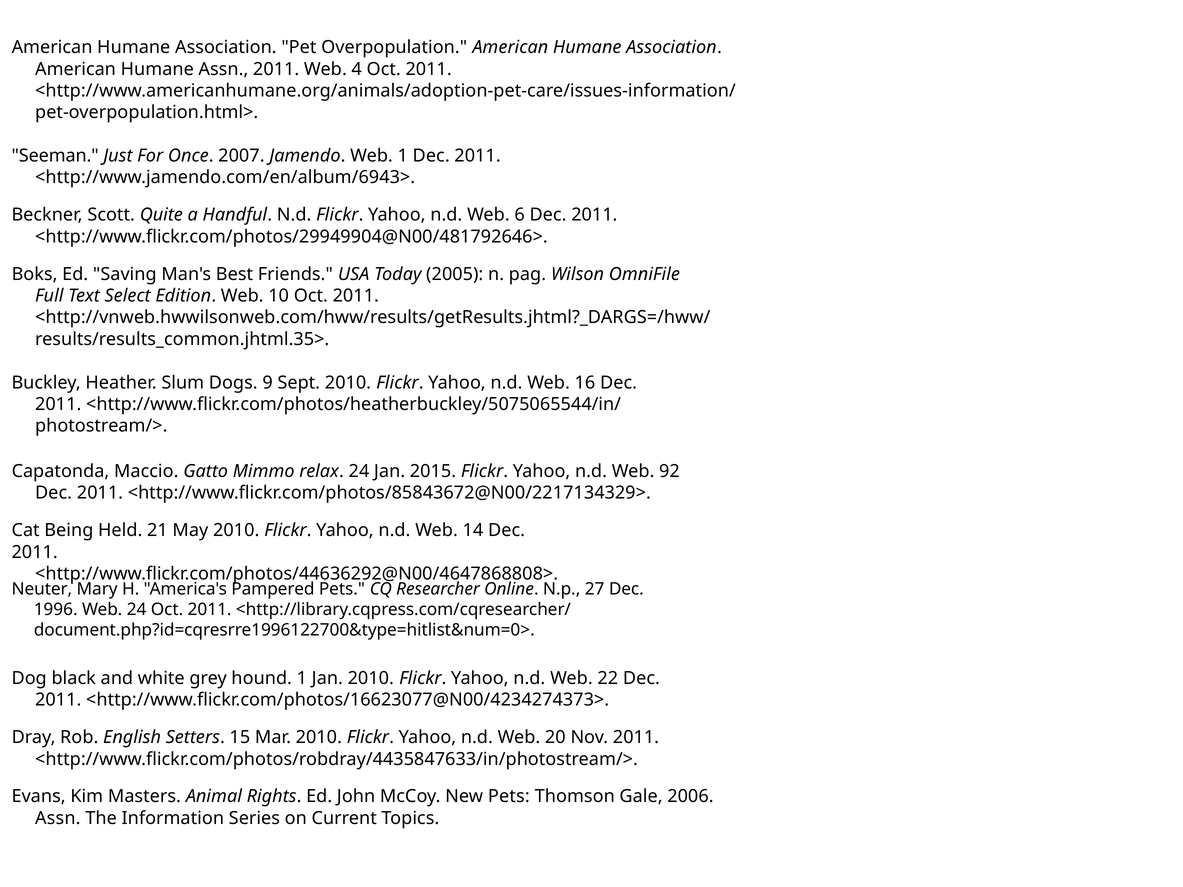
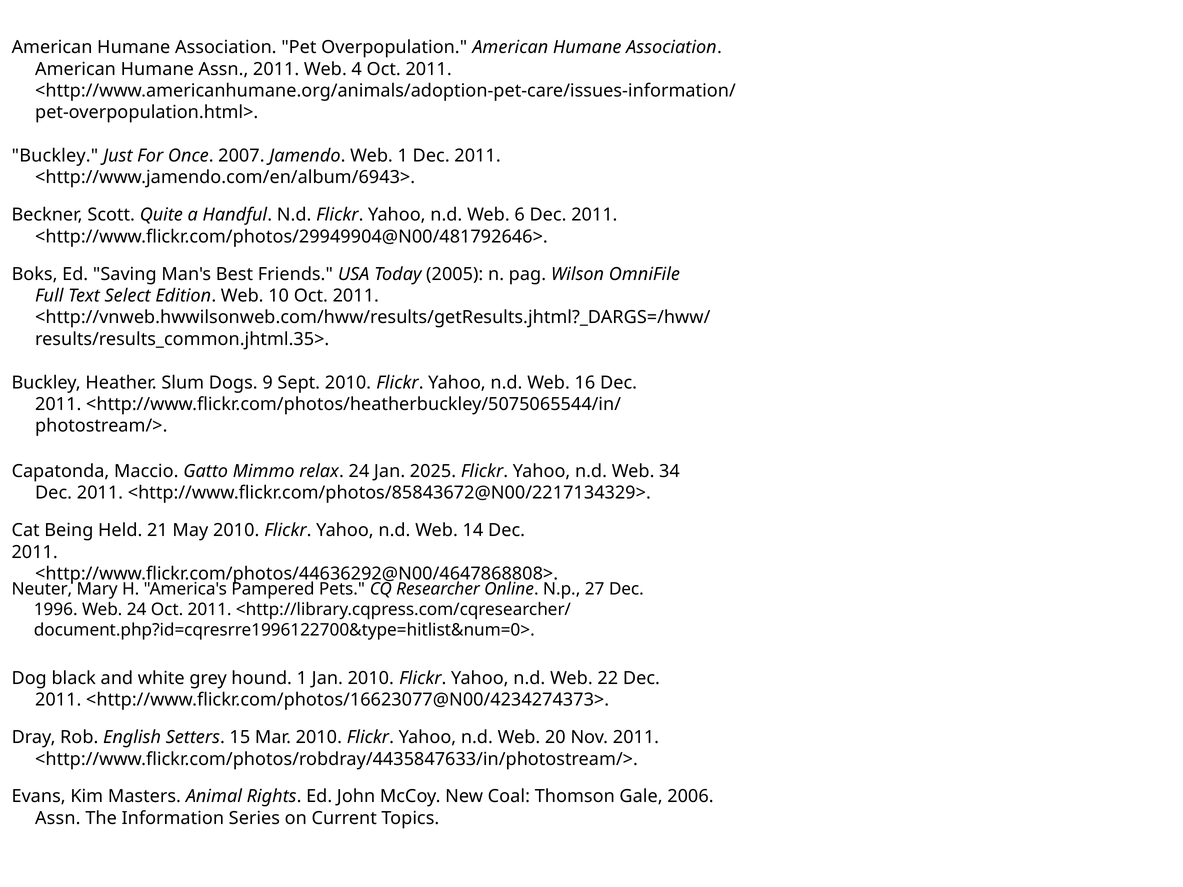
Seeman: Seeman -> Buckley (55, 156)
2015: 2015 -> 2025 (433, 471)
92: 92 -> 34 (669, 471)
New Pets: Pets -> Coal (509, 797)
